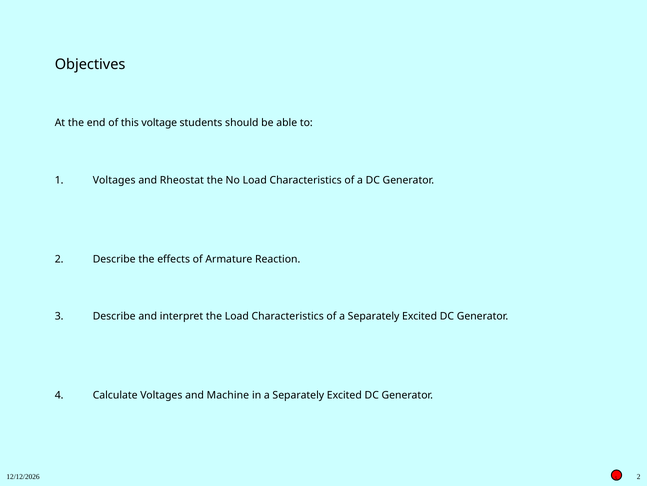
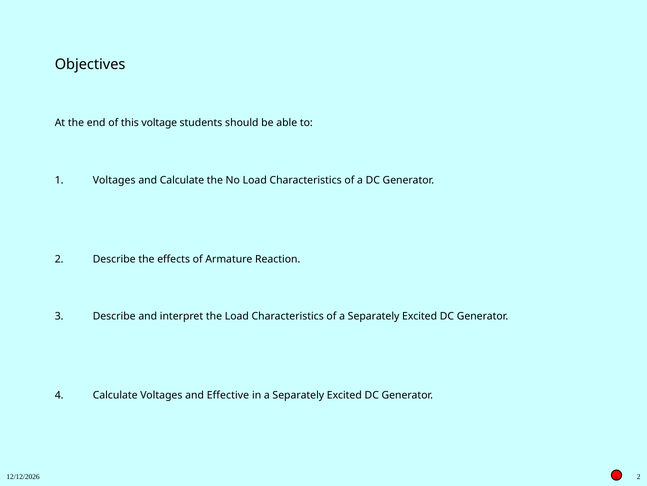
and Rheostat: Rheostat -> Calculate (182, 180)
Machine: Machine -> Effective (228, 395)
